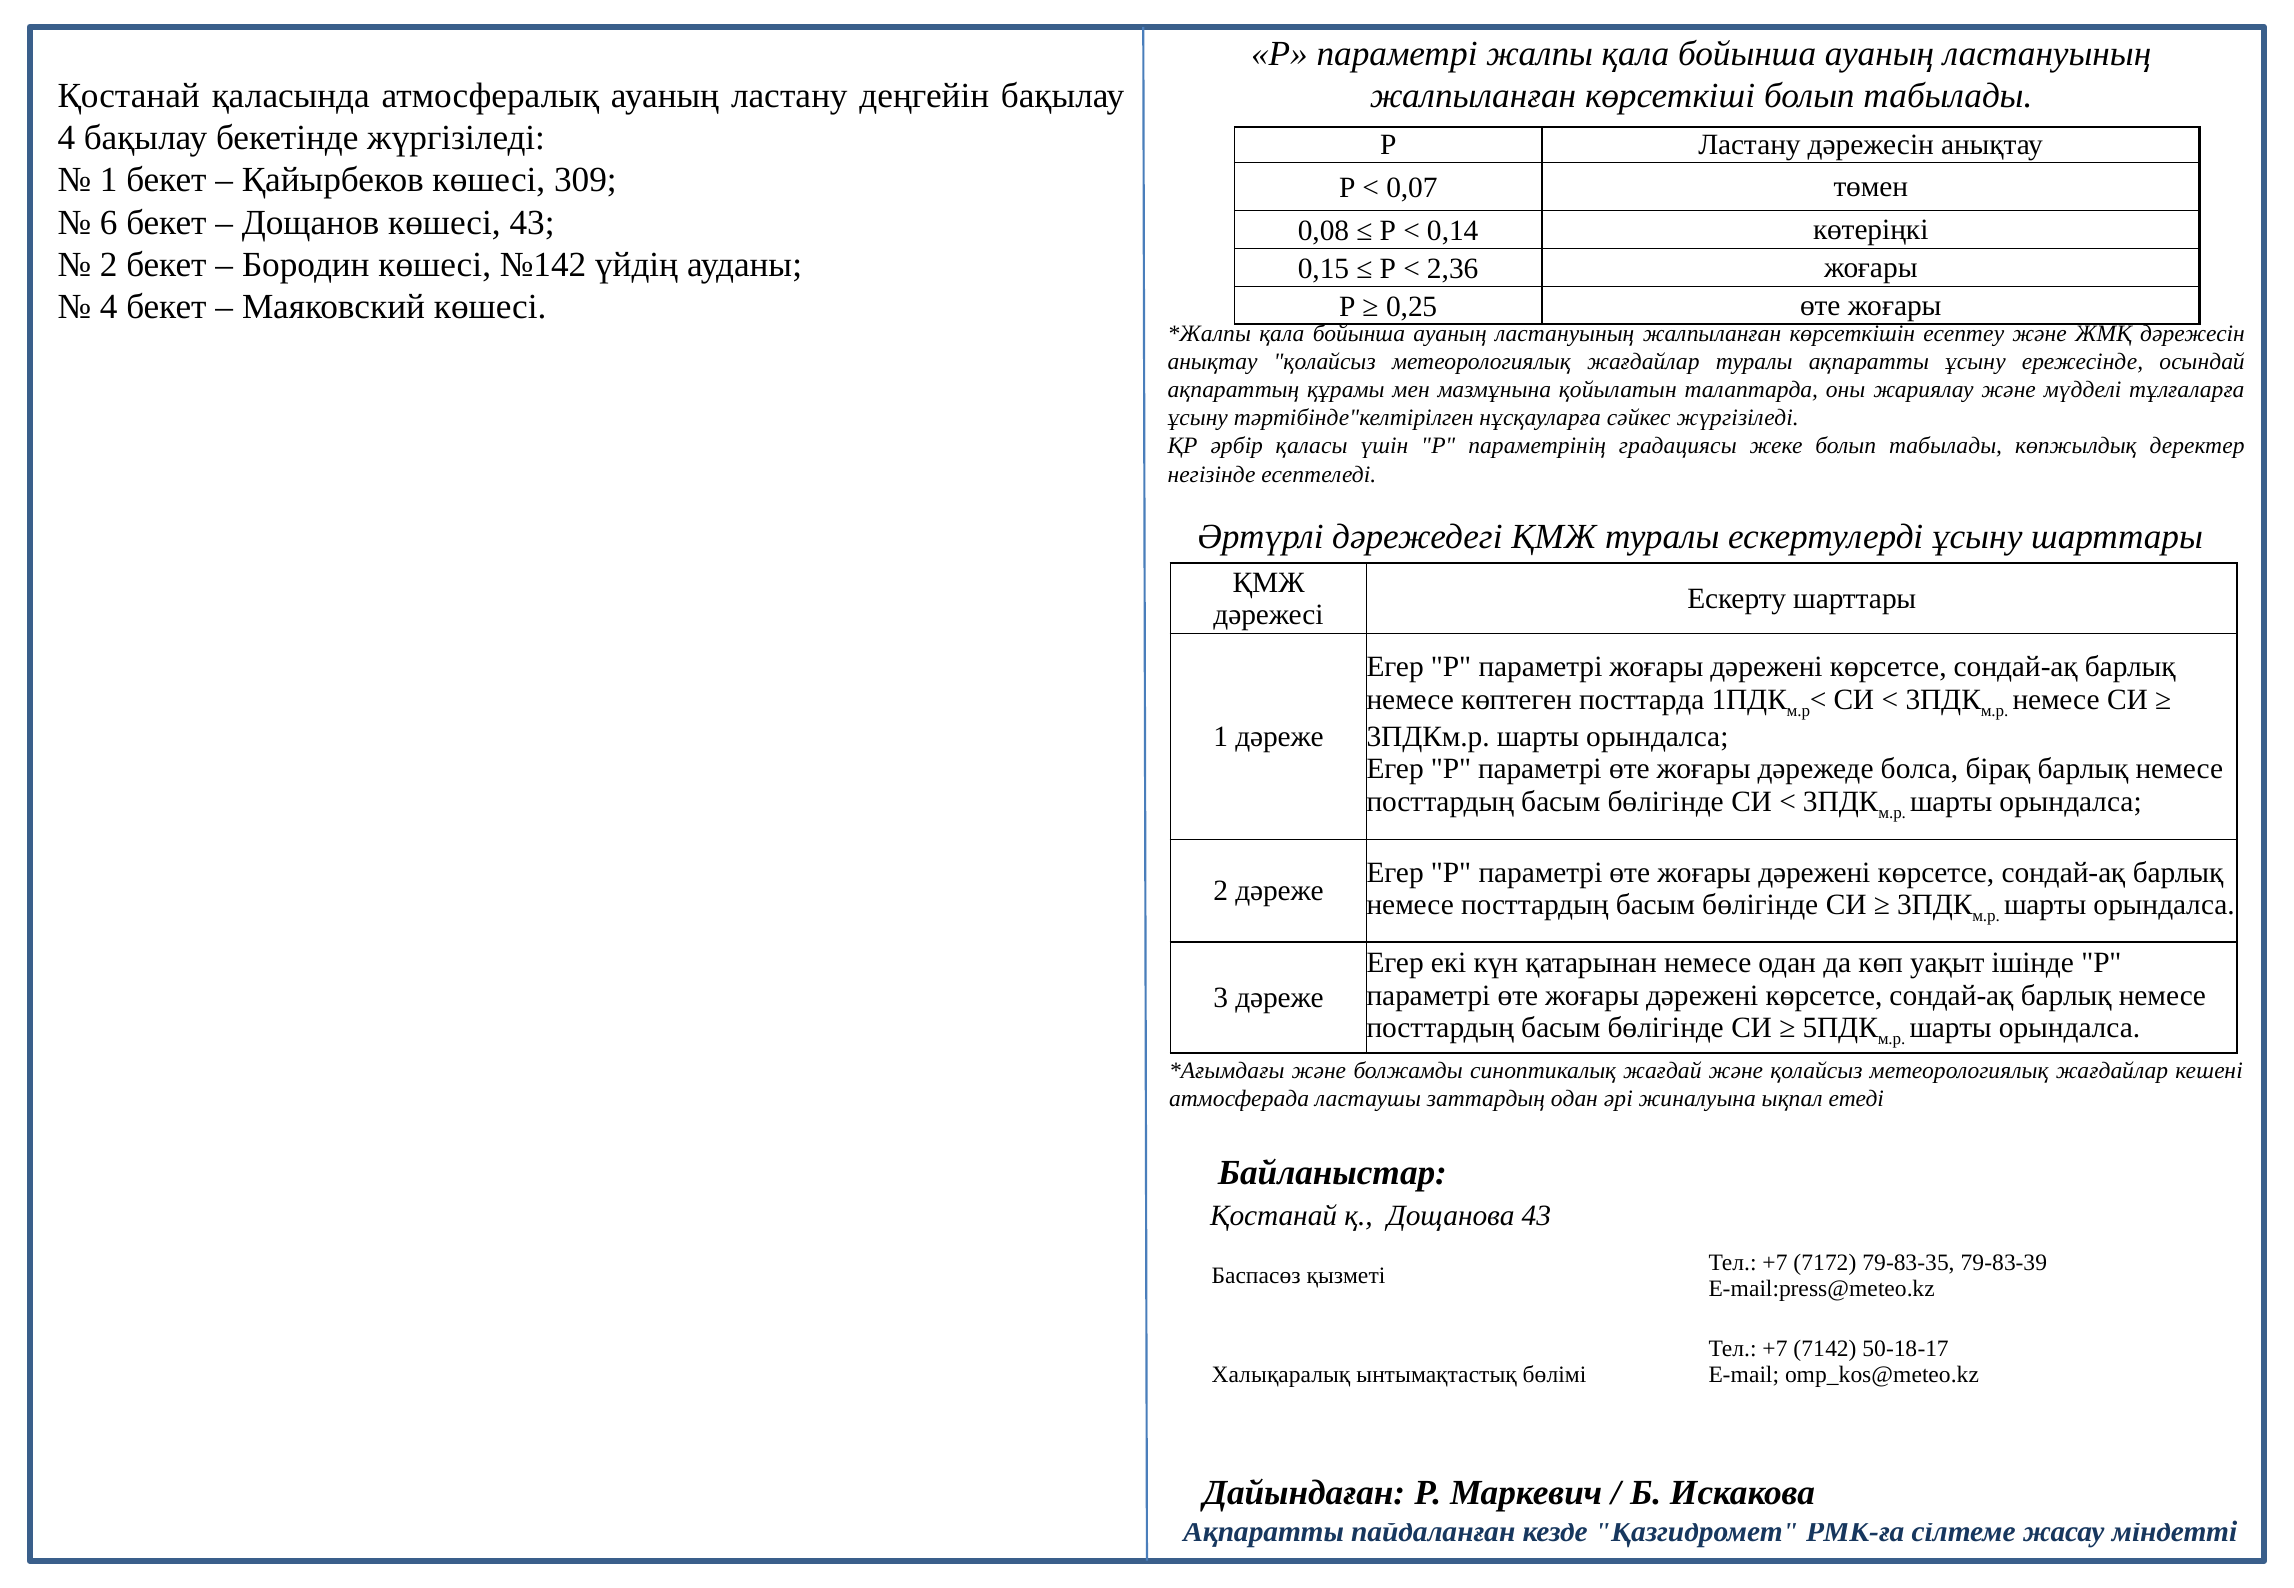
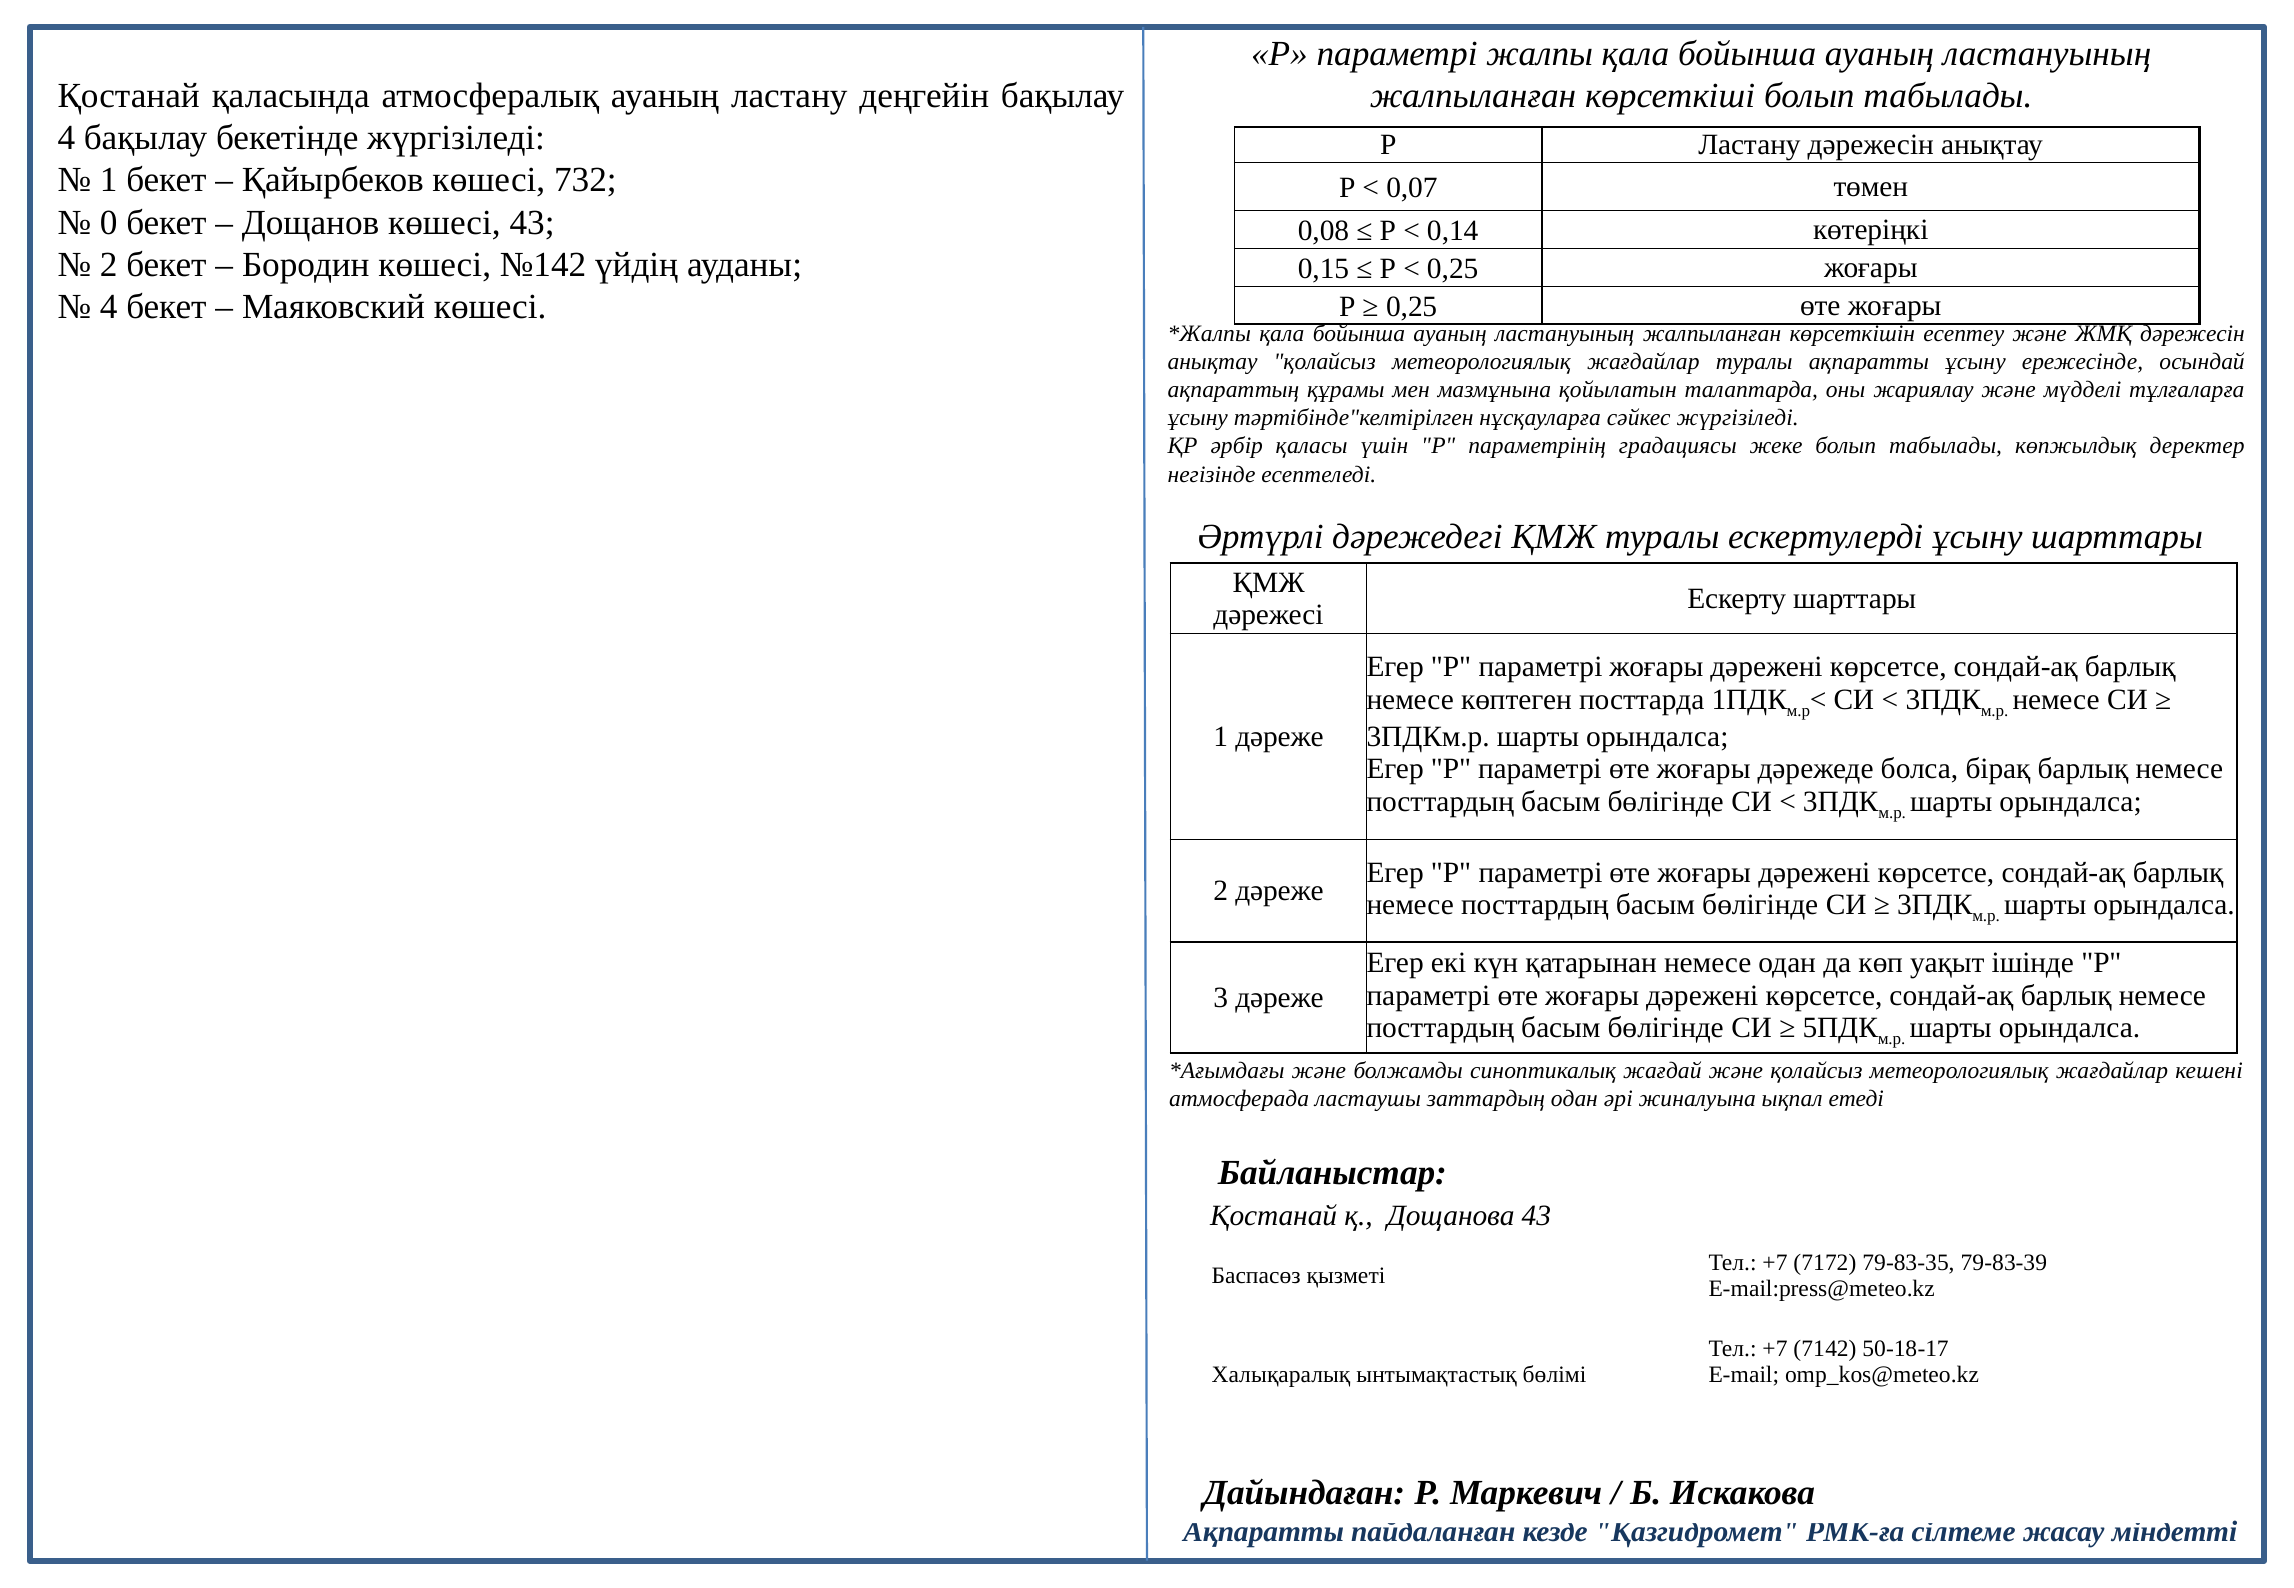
309: 309 -> 732 (585, 180)
6: 6 -> 0 (109, 222)
2,36: 2,36 -> 0,25 (1453, 269)
